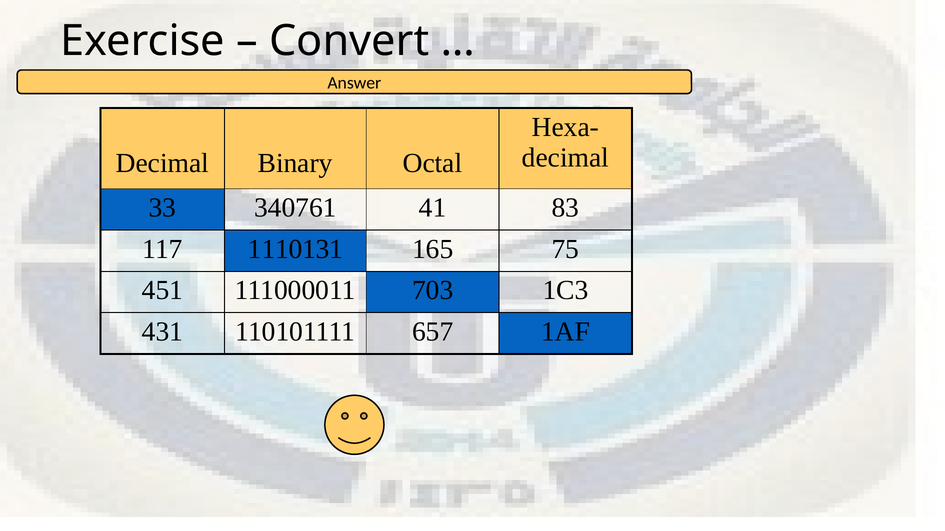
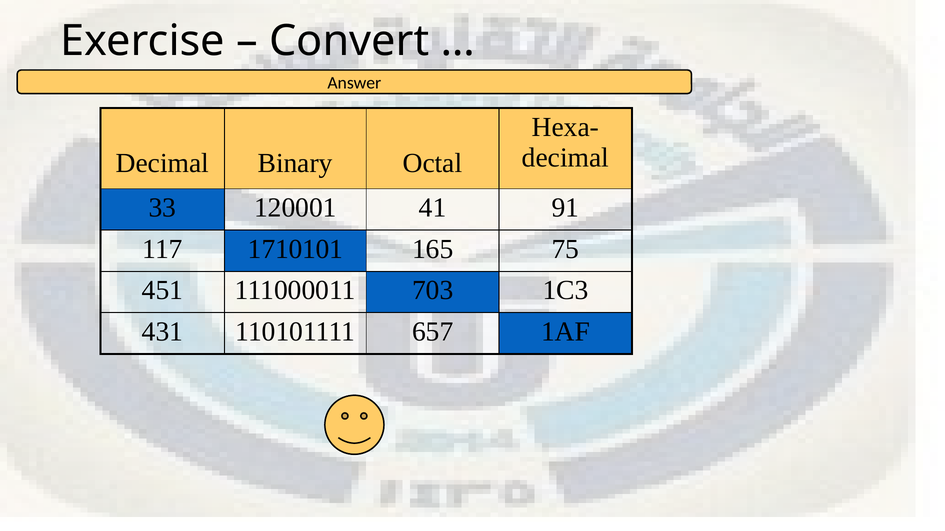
340761: 340761 -> 120001 (295, 208)
83: 83 -> 91 (565, 208)
1110131: 1110131 -> 1710101 (295, 249)
